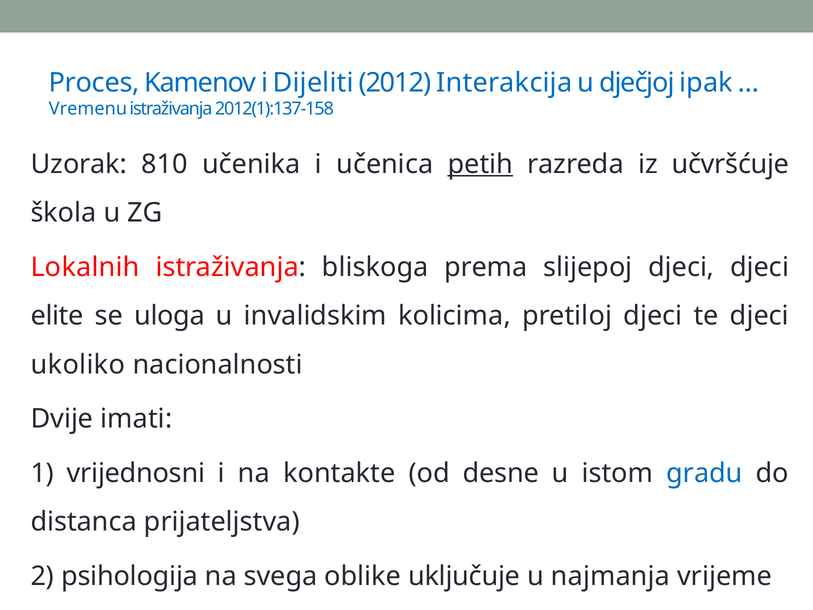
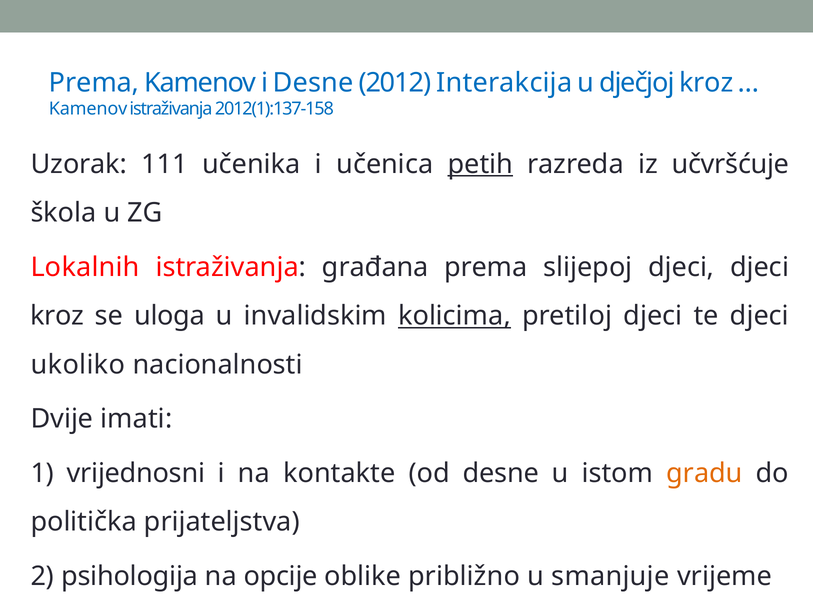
Proces: Proces -> Prema (94, 83)
i Dijeliti: Dijeliti -> Desne (313, 83)
dječjoj ipak: ipak -> kroz (706, 83)
Vremenu: Vremenu -> Kamenov (88, 109)
810: 810 -> 111 (165, 164)
bliskoga: bliskoga -> građana (375, 267)
elite: elite -> kroz (57, 316)
kolicima underline: none -> present (454, 316)
gradu colour: blue -> orange (704, 473)
distanca: distanca -> politička (84, 522)
svega: svega -> opcije (281, 576)
uključuje: uključuje -> približno (464, 576)
najmanja: najmanja -> smanjuje (610, 576)
